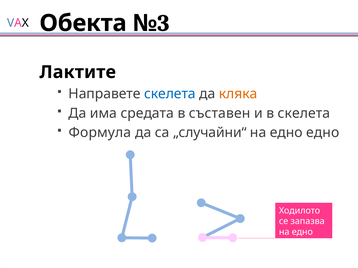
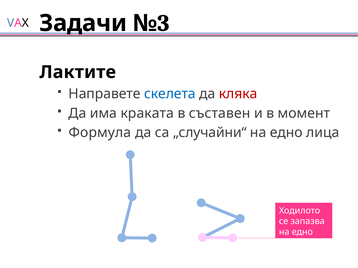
Обекта: Обекта -> Задачи (83, 23)
кляка colour: orange -> red (238, 94)
средата: средата -> краката (147, 113)
в скелета: скелета -> момент (304, 113)
едно едно: едно -> лица (323, 133)
